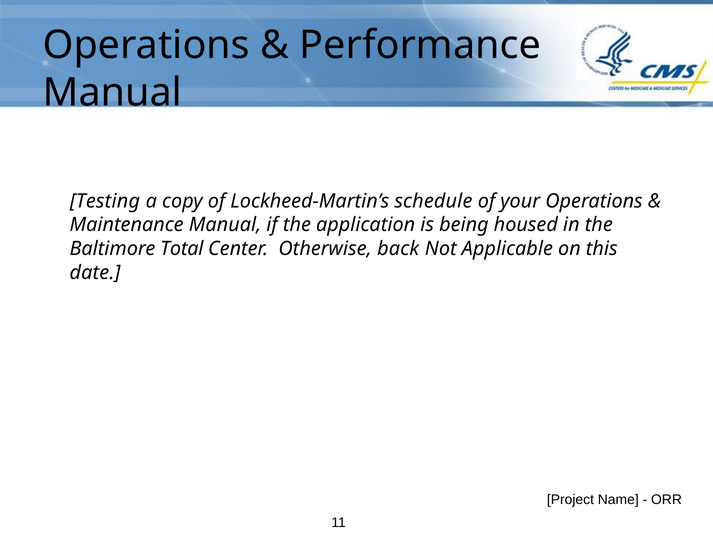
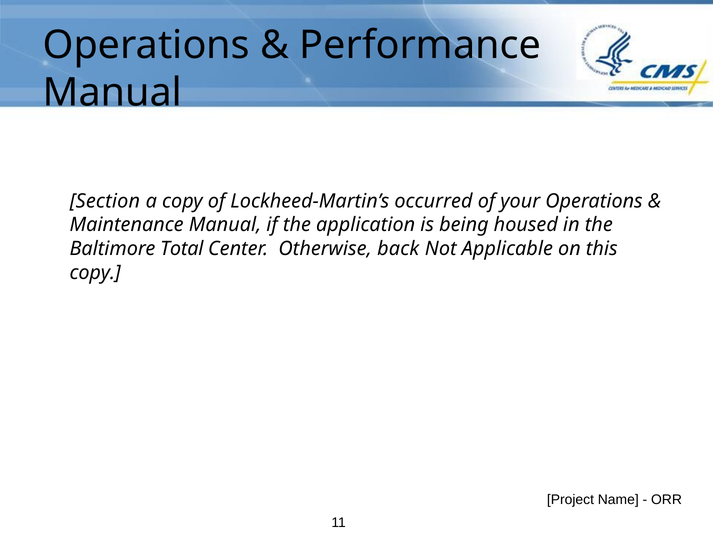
Testing: Testing -> Section (105, 201)
schedule: schedule -> occurred (433, 201)
date: date -> copy (95, 272)
